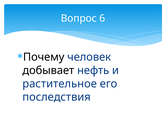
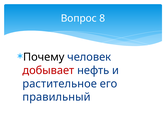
6: 6 -> 8 (102, 18)
добывает colour: black -> red (48, 70)
последствия: последствия -> правильный (57, 97)
